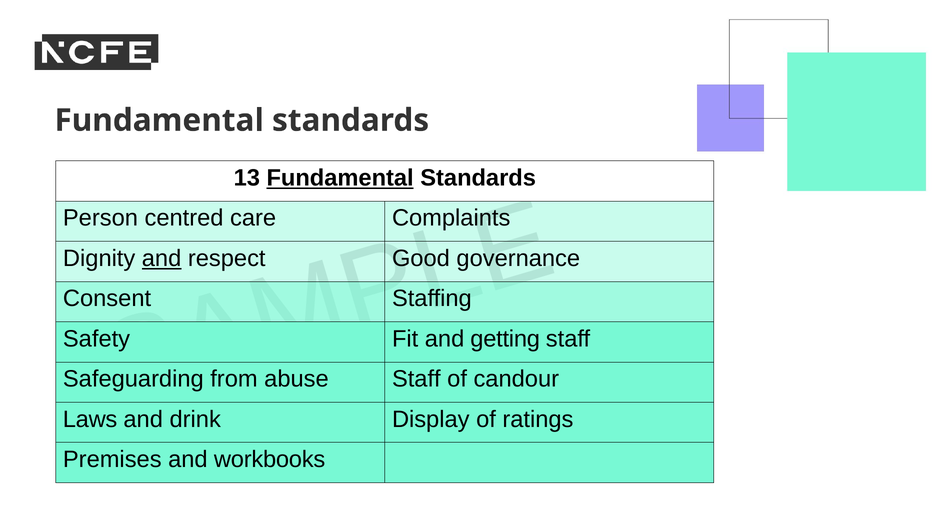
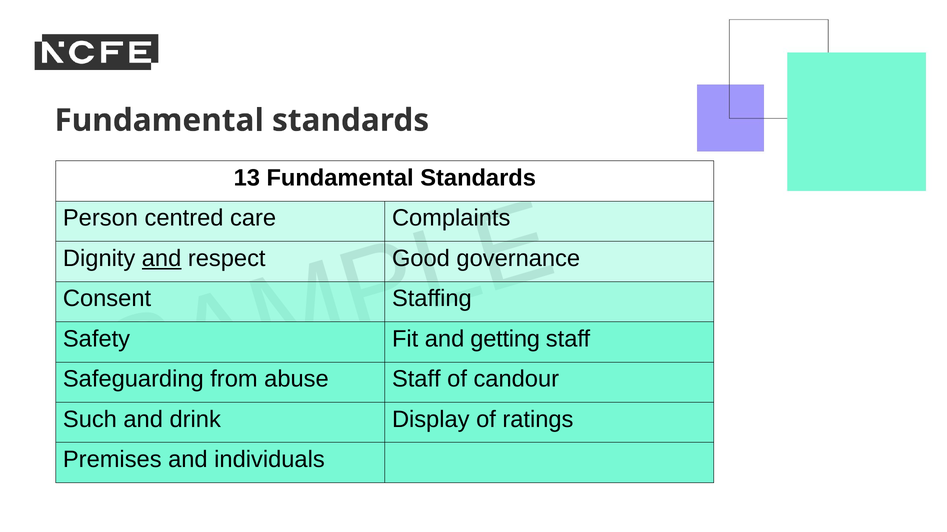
Fundamental underline: present -> none (340, 178)
Laws: Laws -> Such (90, 420)
workbooks: workbooks -> individuals (269, 460)
